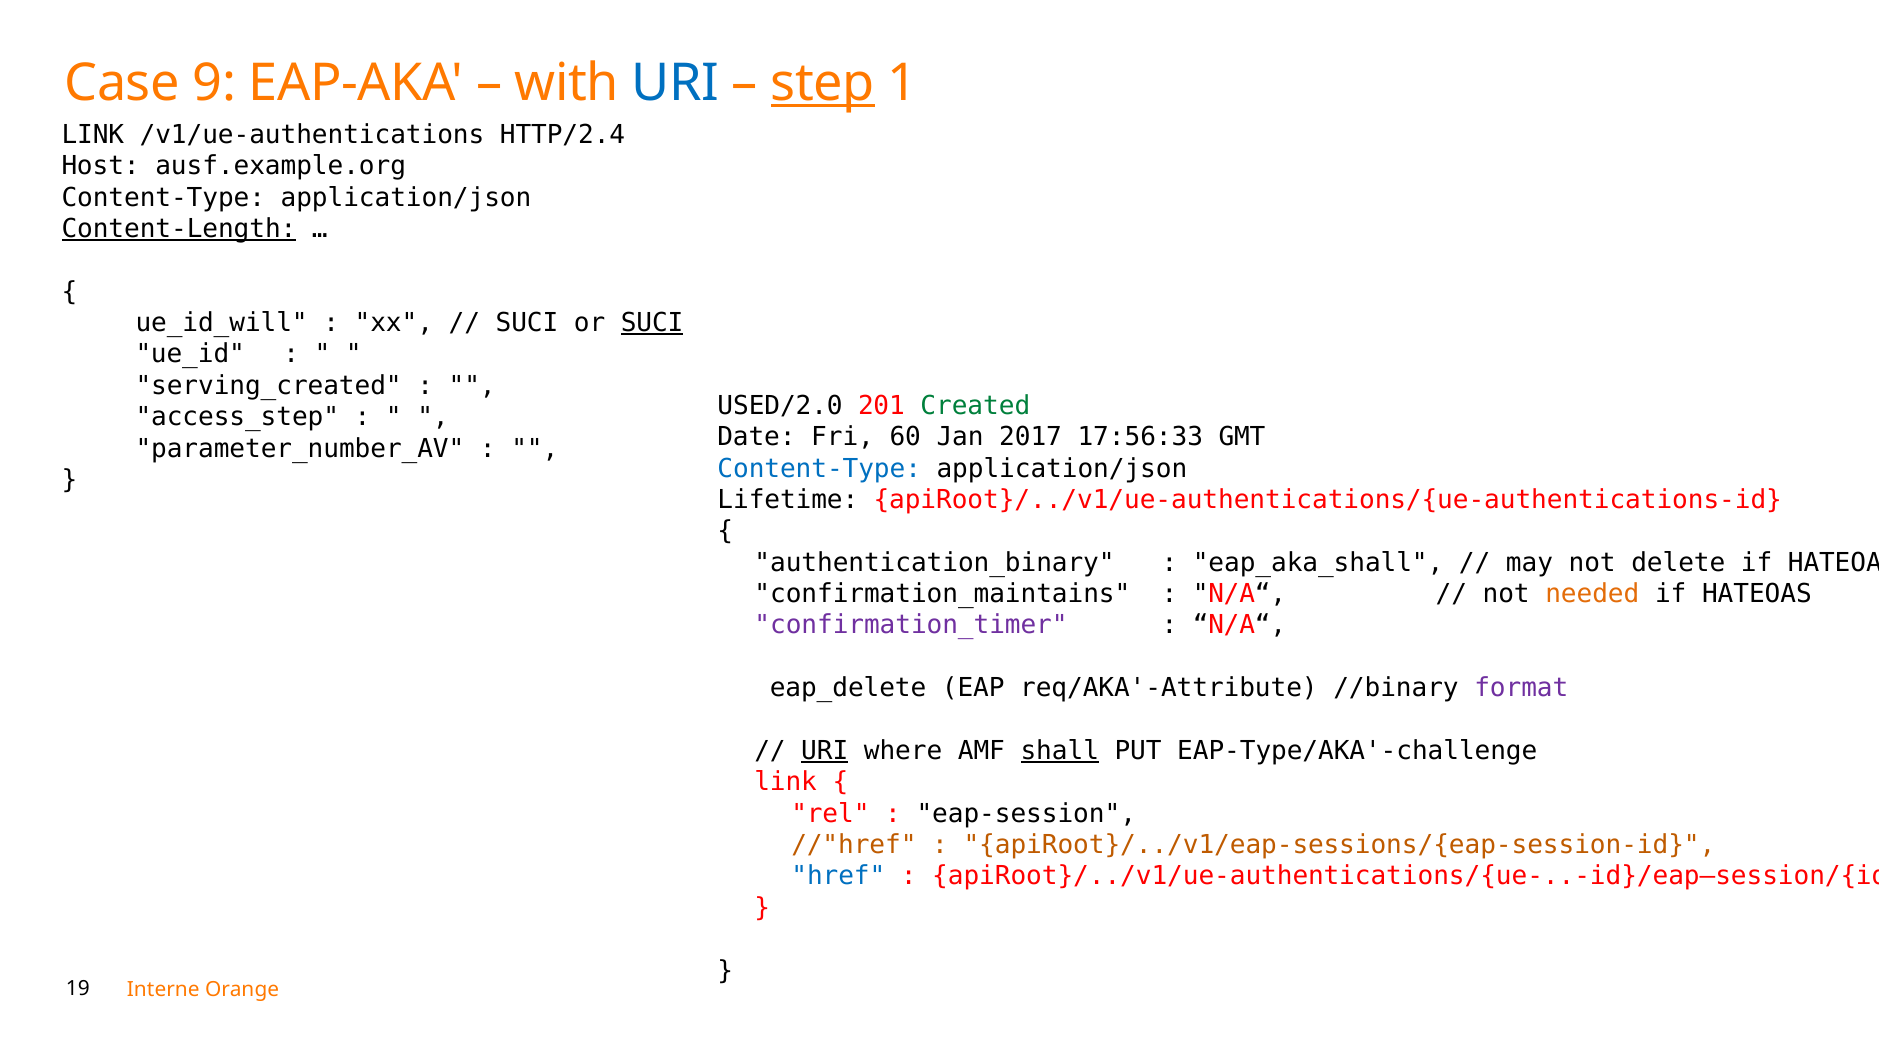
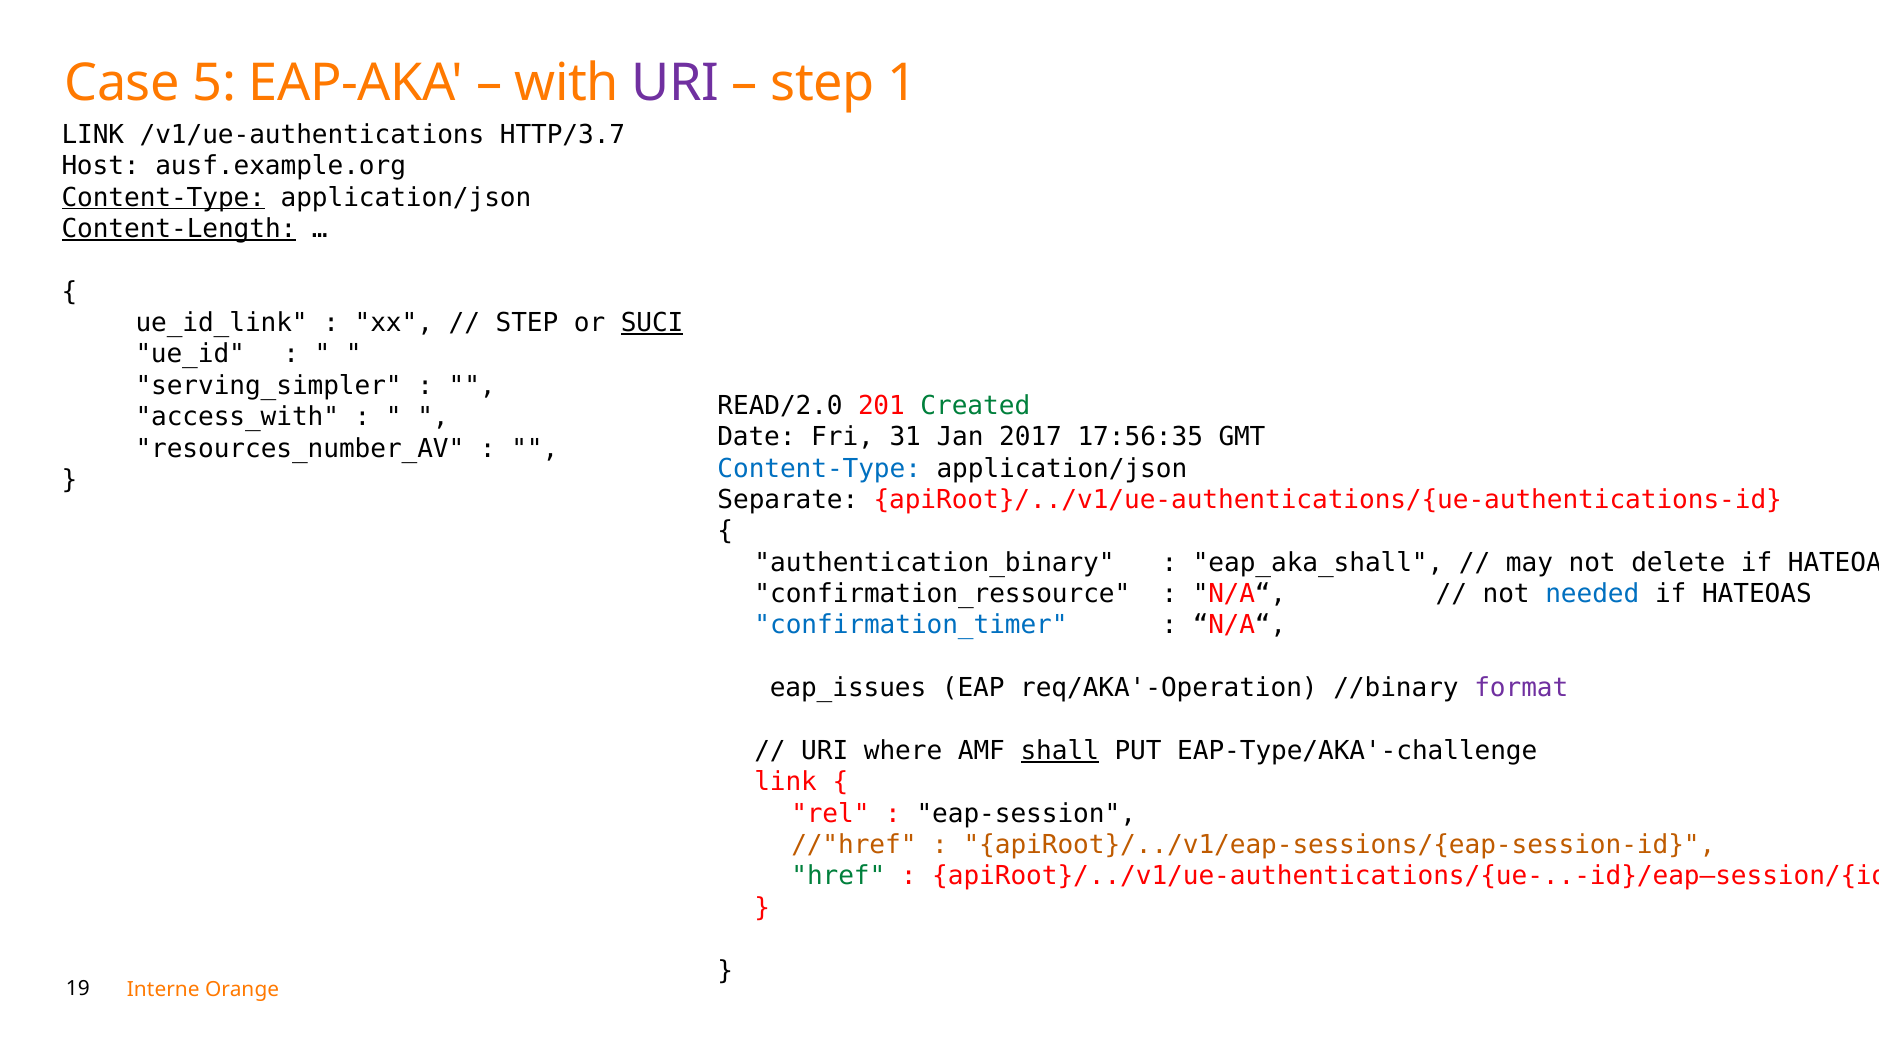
9: 9 -> 5 (214, 83)
URI colour: blue -> purple (676, 83)
step underline: present -> none (823, 83)
HTTP/2.4: HTTP/2.4 -> HTTP/3.7 (563, 135)
Content-Type underline: none -> present (163, 197)
ue_id_will: ue_id_will -> ue_id_link (222, 323)
SUCI: SUCI -> STEP (527, 323)
serving_created: serving_created -> serving_simpler (269, 386)
USED/2.0: USED/2.0 -> READ/2.0 (780, 406)
access_step: access_step -> access_with (237, 417)
60: 60 -> 31 (905, 437)
17:56:33: 17:56:33 -> 17:56:35 (1140, 437)
parameter_number_AV: parameter_number_AV -> resources_number_AV (300, 448)
Lifetime: Lifetime -> Separate (788, 500)
confirmation_maintains: confirmation_maintains -> confirmation_ressource (942, 594)
needed colour: orange -> blue (1592, 594)
confirmation_timer colour: purple -> blue (911, 625)
eap_delete: eap_delete -> eap_issues (848, 688)
req/AKA'-Attribute: req/AKA'-Attribute -> req/AKA'-Operation (1169, 688)
URI underline: present -> none (825, 751)
href colour: blue -> green (838, 876)
